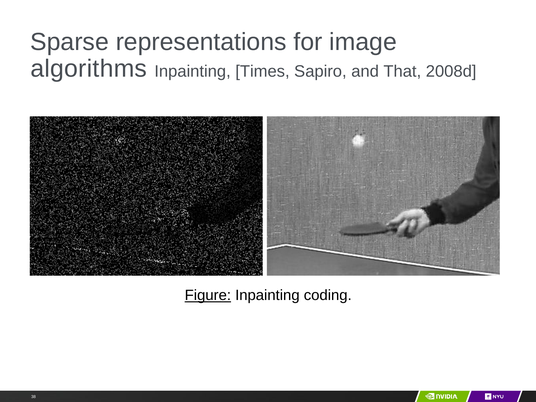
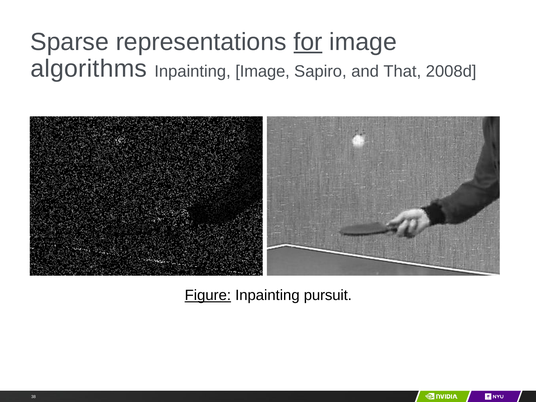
for underline: none -> present (308, 42)
Inpainting Times: Times -> Image (263, 71)
coding: coding -> pursuit (328, 295)
